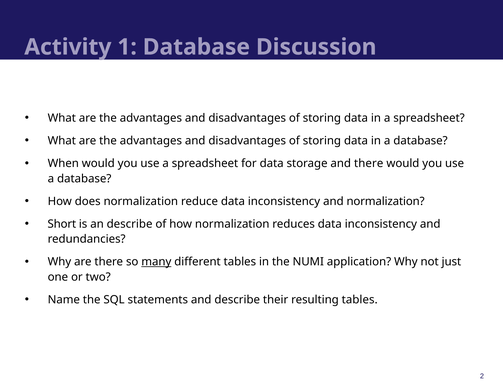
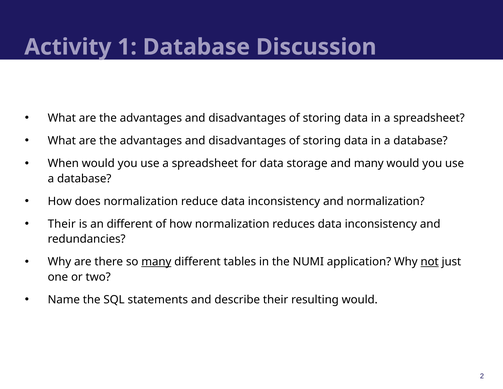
and there: there -> many (369, 163)
Short: Short -> Their (62, 224)
an describe: describe -> different (130, 224)
not underline: none -> present (430, 262)
resulting tables: tables -> would (360, 299)
